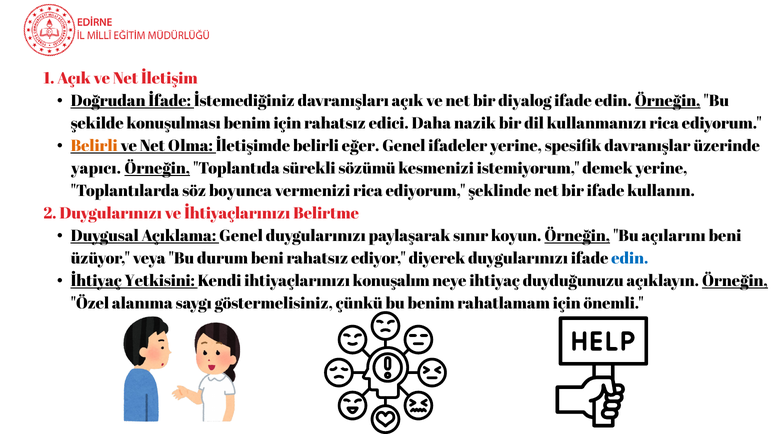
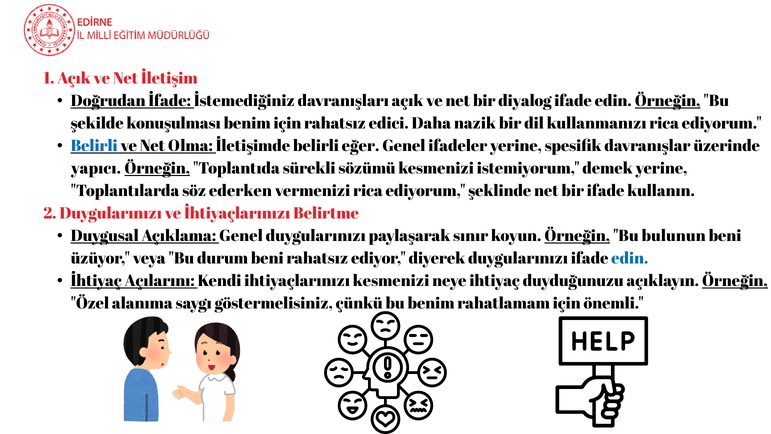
Belirli colour: orange -> blue (94, 146)
boyunca: boyunca -> ederken (240, 191)
açılarını: açılarını -> bulunun (674, 236)
Yetkisini: Yetkisini -> Açılarını (160, 281)
ihtiyaçlarınızı konuşalım: konuşalım -> kesmenizi (391, 281)
